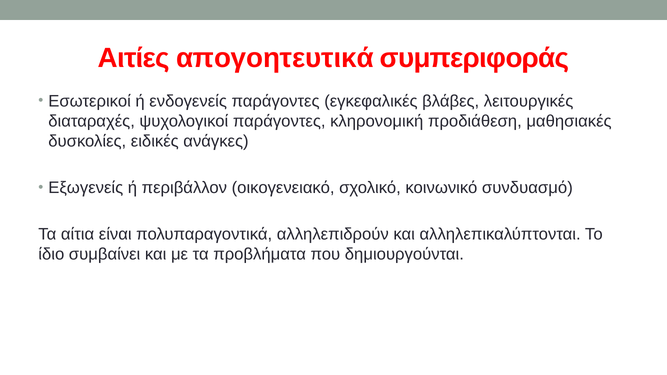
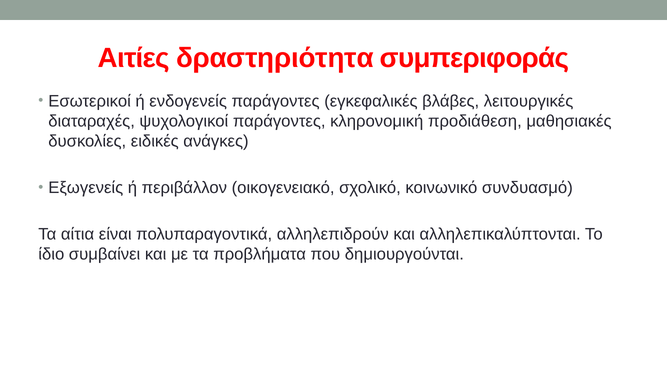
απογοητευτικά: απογοητευτικά -> δραστηριότητα (275, 58)
